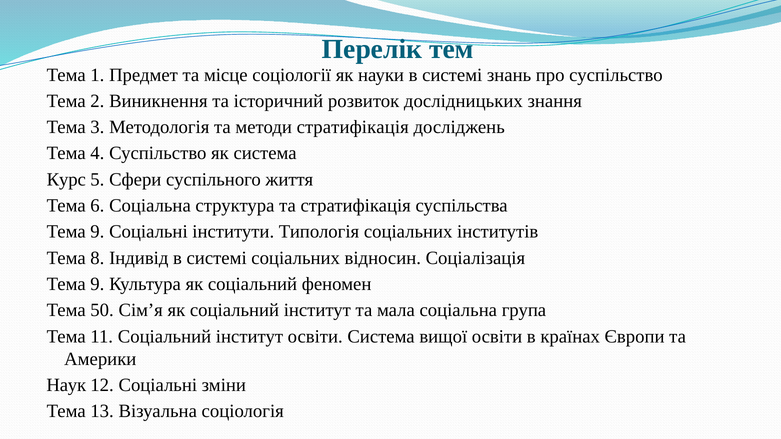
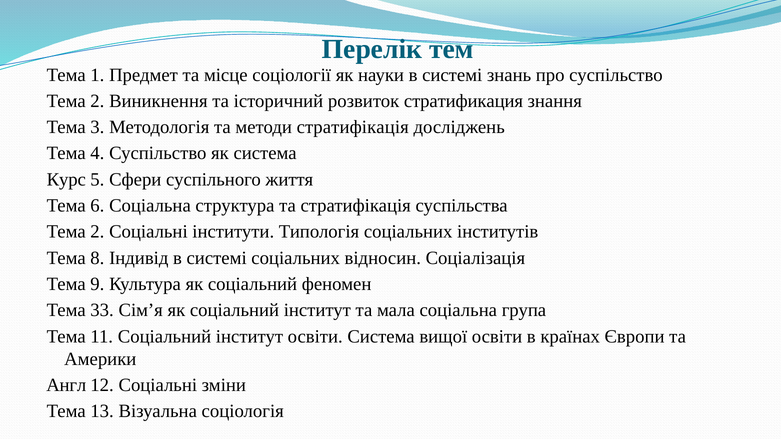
дослідницьких: дослідницьких -> стратификация (463, 101)
9: 9 -> 2 (97, 232)
50: 50 -> 33 (102, 310)
Наук: Наук -> Англ (66, 385)
